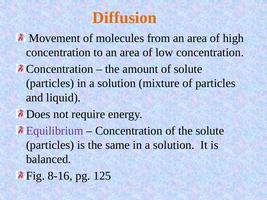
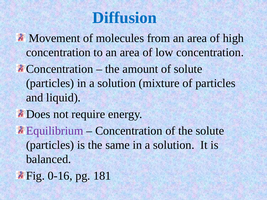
Diffusion colour: orange -> blue (125, 18)
8-16: 8-16 -> 0-16 (60, 176)
125: 125 -> 181 (102, 176)
